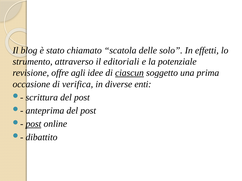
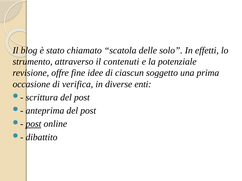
editoriali: editoriali -> contenuti (121, 62)
agli: agli -> fine (78, 73)
ciascun underline: present -> none (129, 73)
